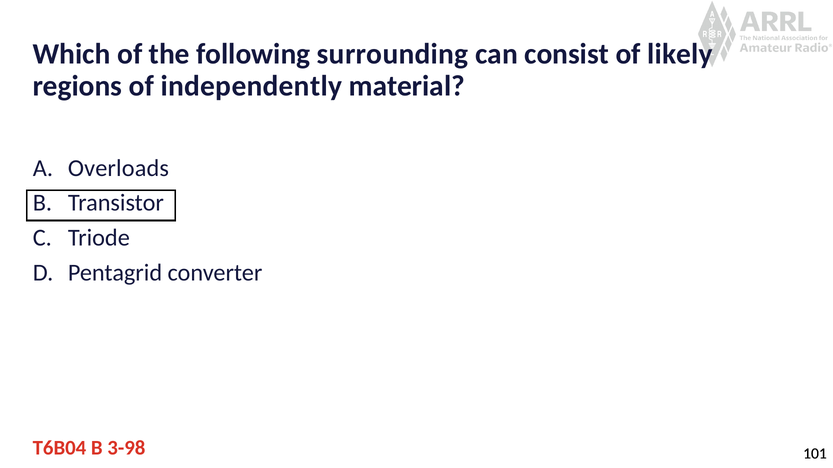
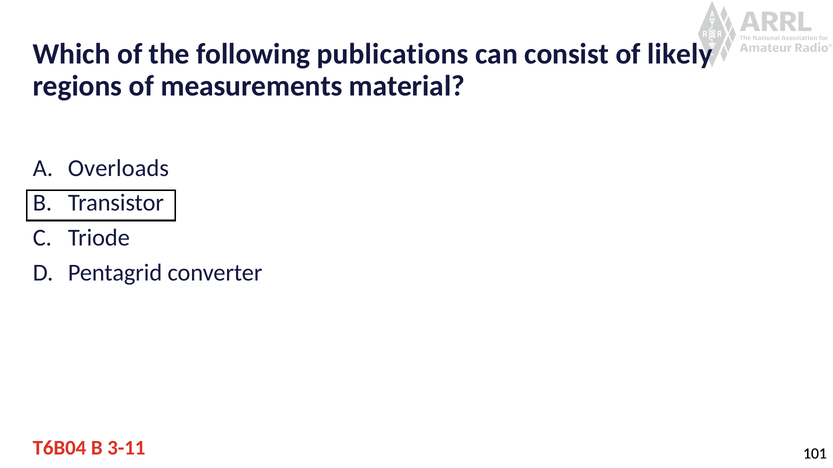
surrounding: surrounding -> publications (393, 54)
independently: independently -> measurements (252, 86)
3-98: 3-98 -> 3-11 (126, 449)
